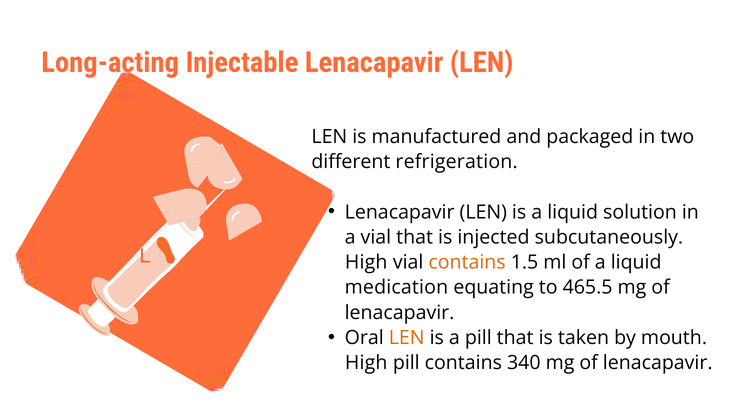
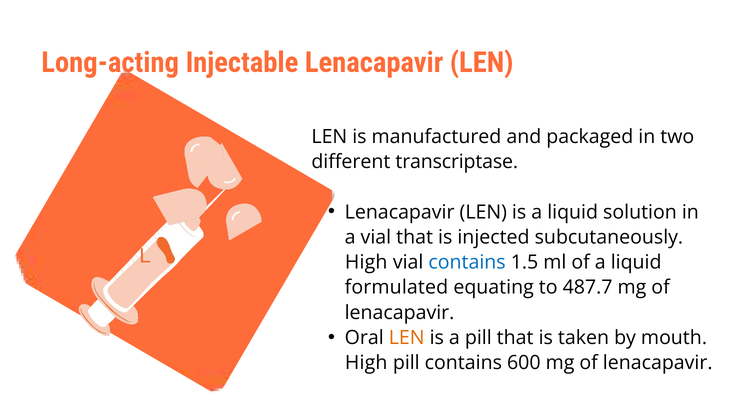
refrigeration: refrigeration -> transcriptase (457, 162)
contains colour: orange -> blue (467, 262)
medication: medication -> formulated (396, 287)
465.5: 465.5 -> 487.7 (588, 287)
340: 340 -> 600 (524, 363)
